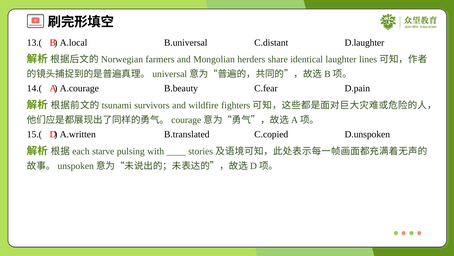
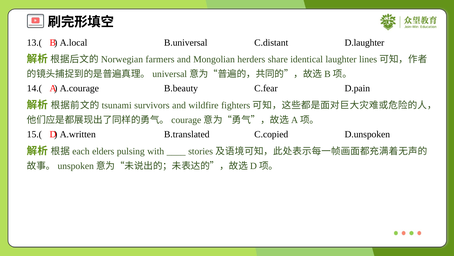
starve: starve -> elders (103, 151)
